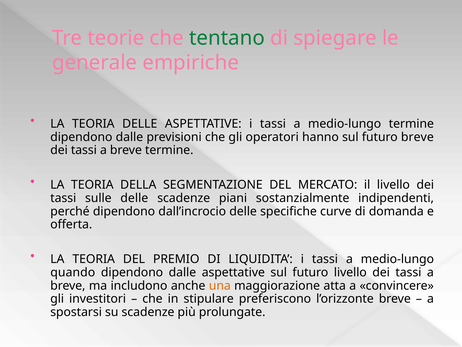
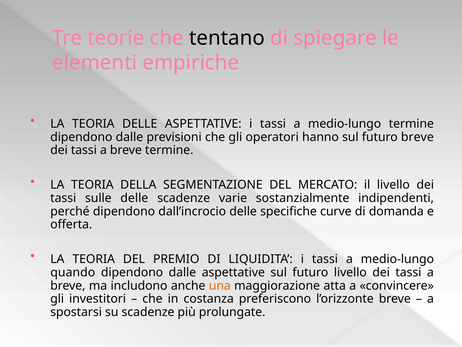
tentano colour: green -> black (227, 38)
generale: generale -> elementi (95, 63)
piani: piani -> varie (233, 198)
stipulare: stipulare -> costanza (209, 298)
